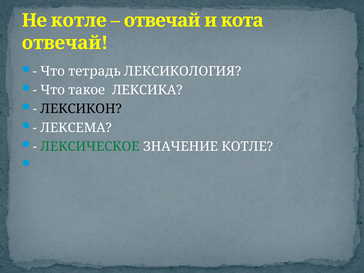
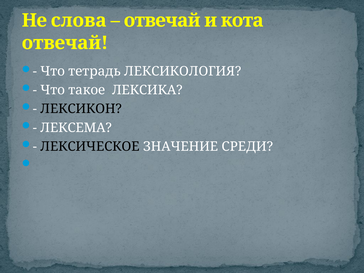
Не котле: котле -> слова (79, 20)
ЛЕКСИЧЕСКОЕ colour: green -> black (90, 146)
ЗНАЧЕНИЕ КОТЛЕ: КОТЛЕ -> СРЕДИ (247, 146)
